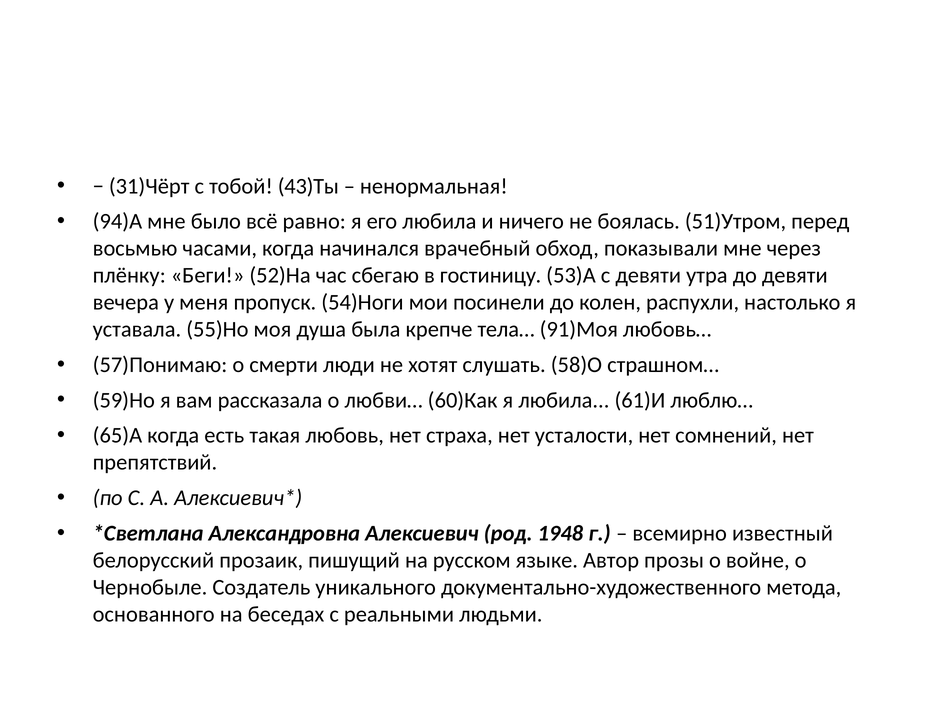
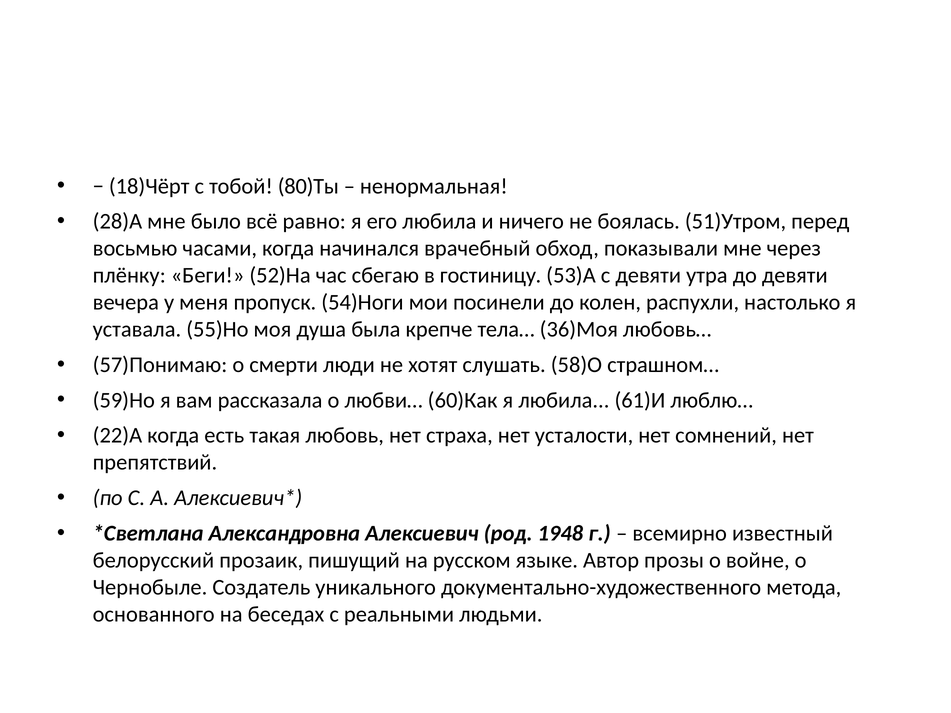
31)Чёрт: 31)Чёрт -> 18)Чёрт (149, 186)
43)Ты: 43)Ты -> 80)Ты (308, 186)
94)А: 94)А -> 28)А (117, 222)
91)Моя: 91)Моя -> 36)Моя (579, 329)
65)А: 65)А -> 22)А (117, 436)
